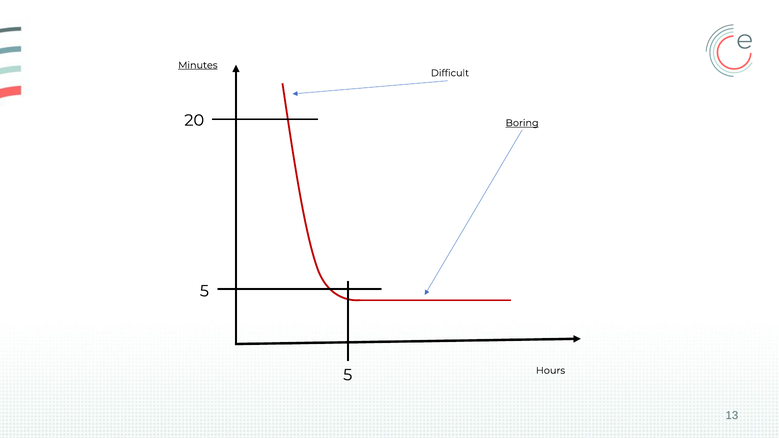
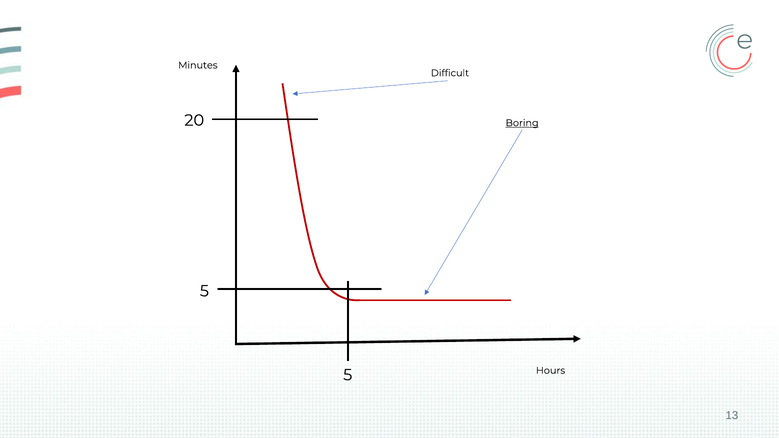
Minutes underline: present -> none (198, 65)
